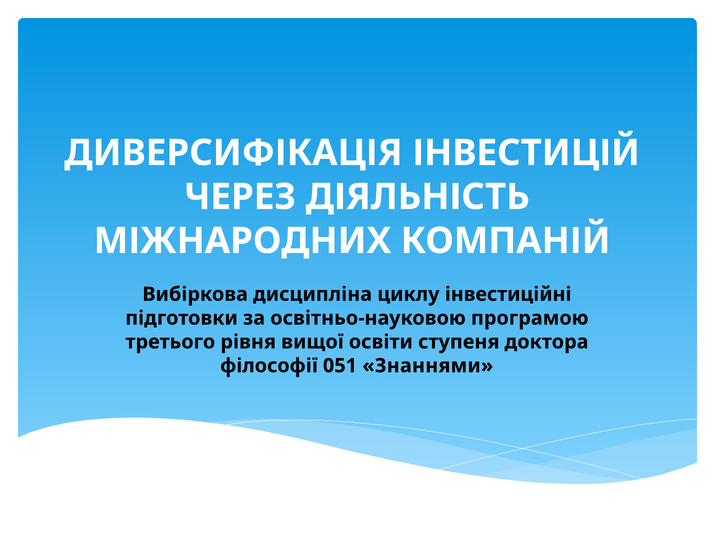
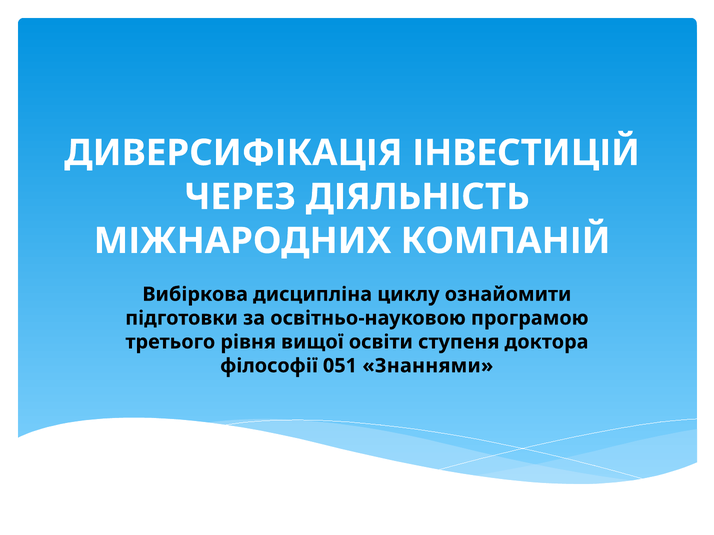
інвестиційні: інвестиційні -> ознайомити (508, 295)
